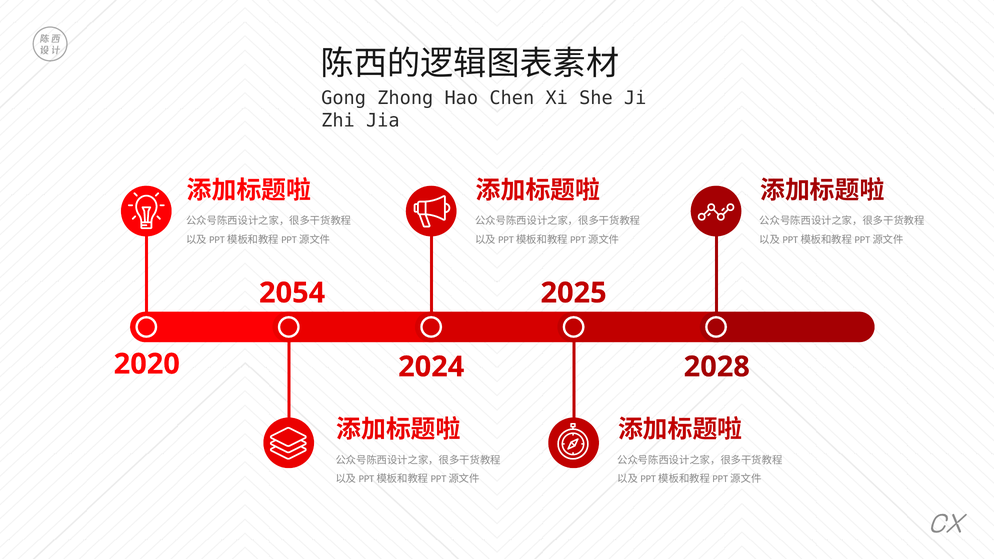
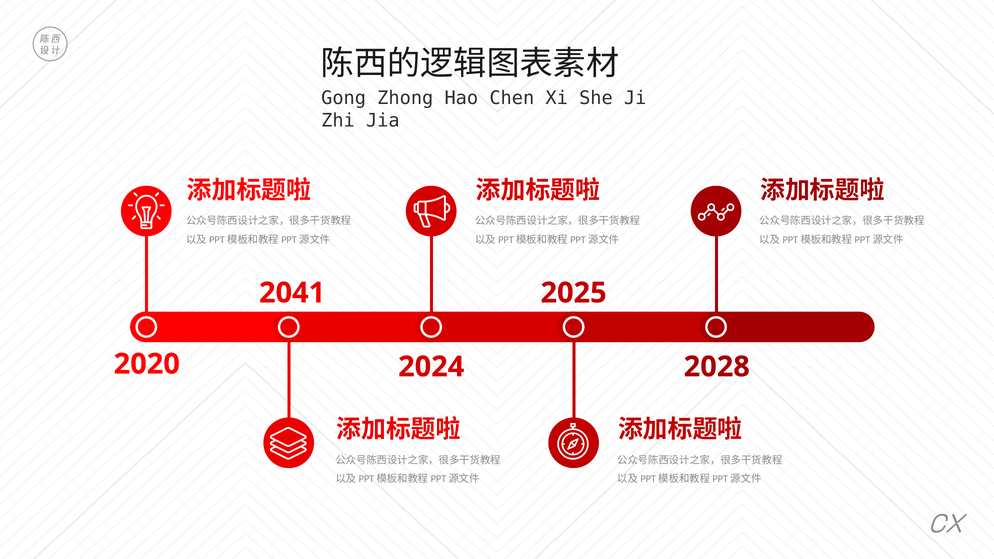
2054: 2054 -> 2041 (292, 293)
